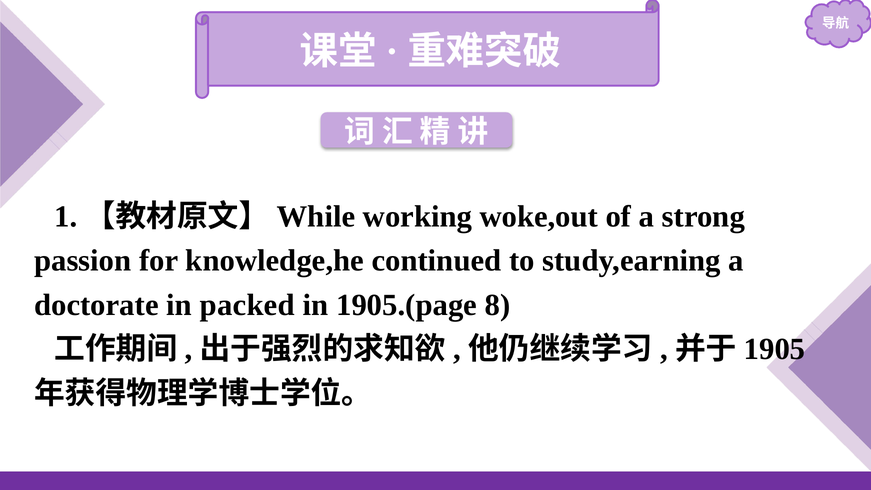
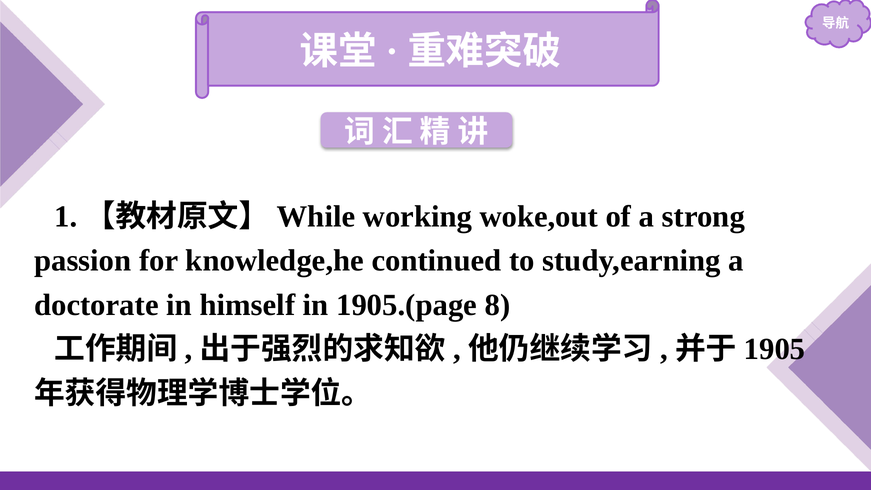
packed: packed -> himself (247, 305)
